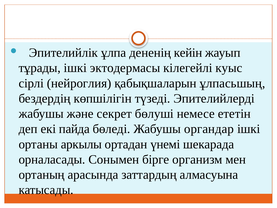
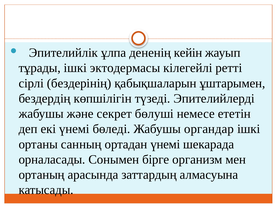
куыс: куыс -> ретті (229, 68)
нейроглия: нейроглия -> бездерінің (79, 83)
ұлпасьшың: ұлпасьшың -> ұштарымен (232, 83)
екі пайда: пайда -> үнемі (74, 129)
аркылы: аркылы -> санның (81, 144)
